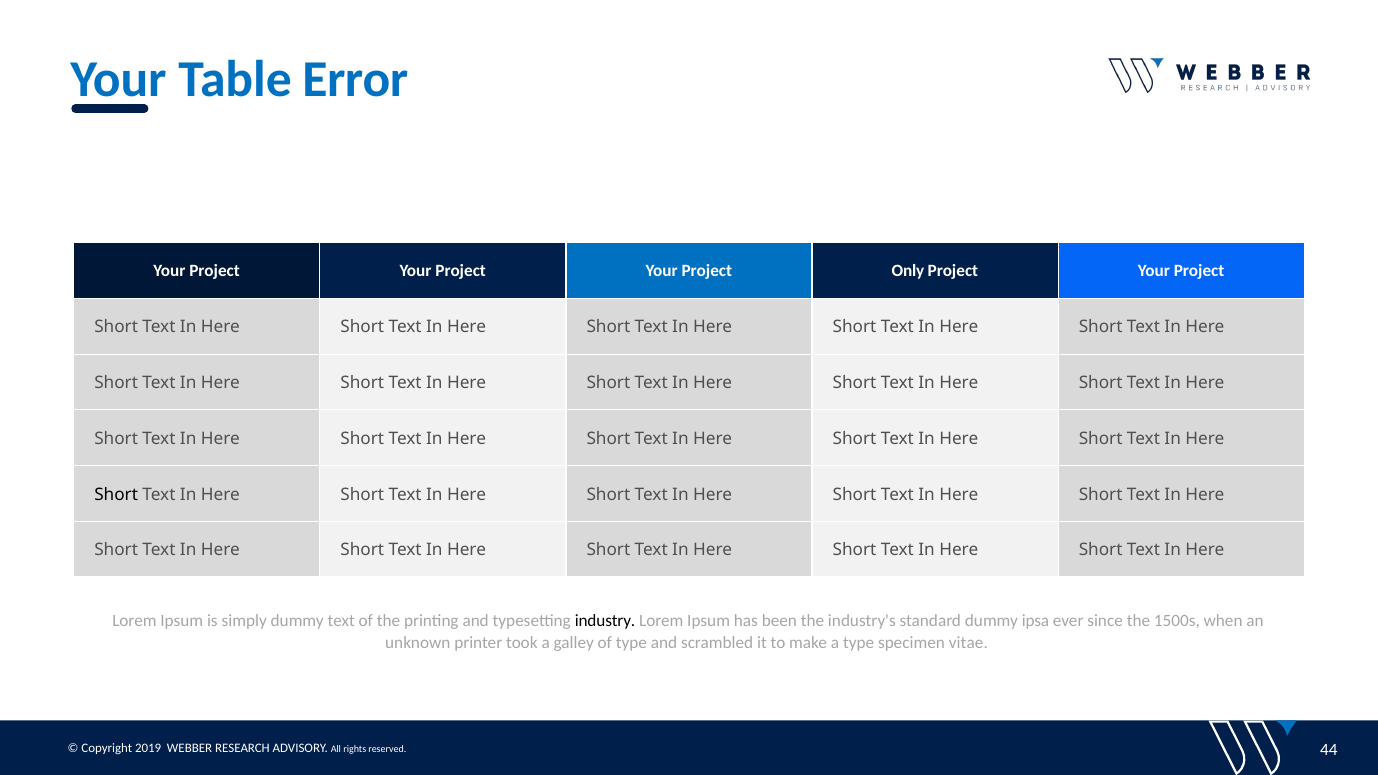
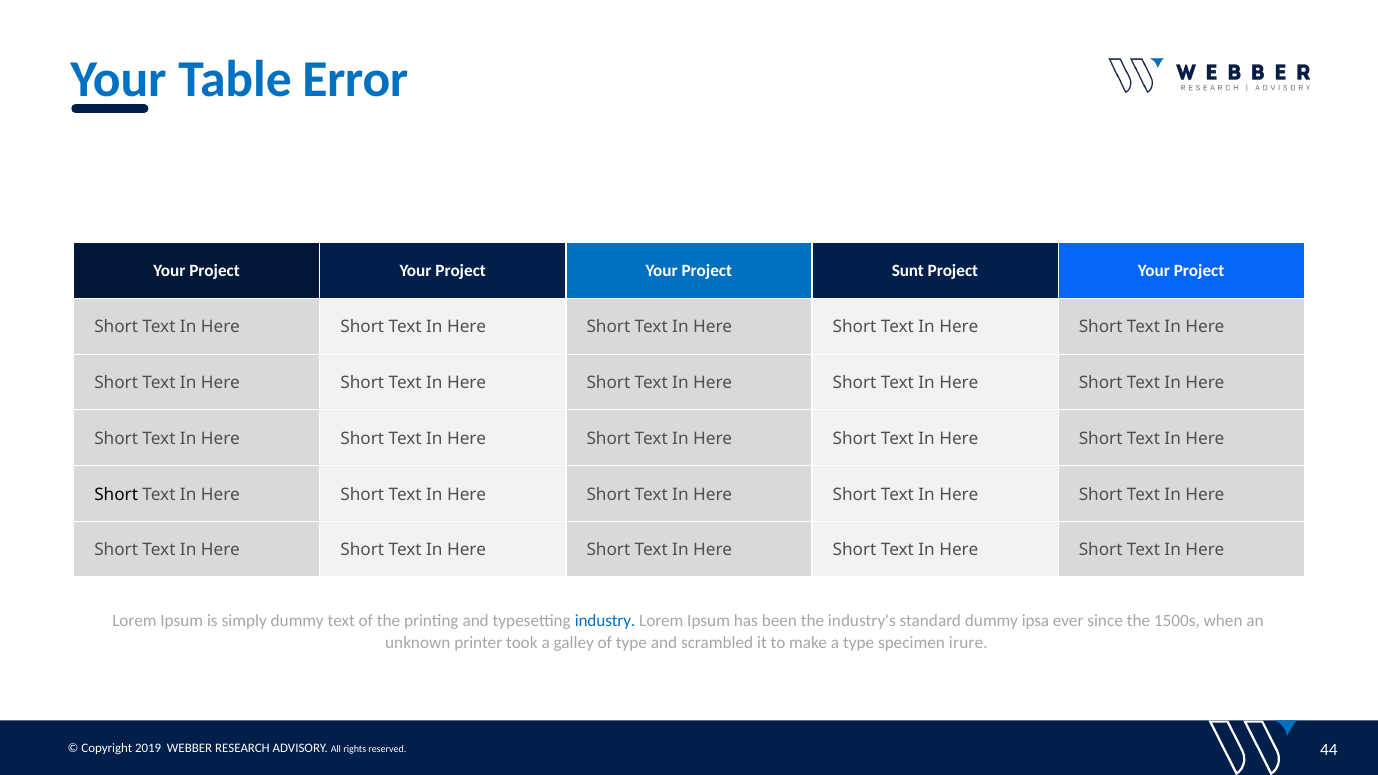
Only: Only -> Sunt (908, 271)
industry colour: black -> blue (605, 621)
vitae: vitae -> irure (968, 643)
